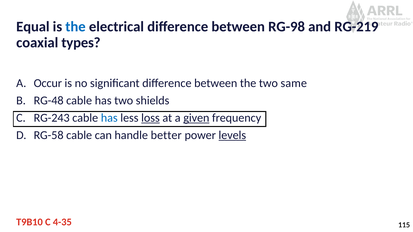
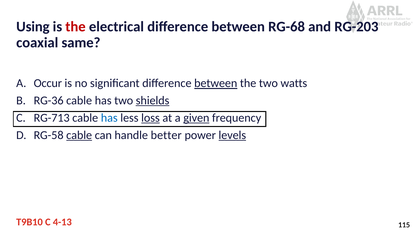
Equal: Equal -> Using (33, 27)
the colour: blue -> red (76, 27)
RG-98: RG-98 -> RG-68 (287, 27)
RG-219: RG-219 -> RG-203 (356, 27)
types: types -> same (81, 43)
between underline: none -> present (216, 83)
same: same -> watts (294, 83)
RG-48: RG-48 -> RG-36 (49, 101)
shields underline: none -> present (153, 101)
RG-243: RG-243 -> RG-713 (52, 118)
cable underline: none -> present (79, 135)
4-35: 4-35 -> 4-13 (62, 222)
